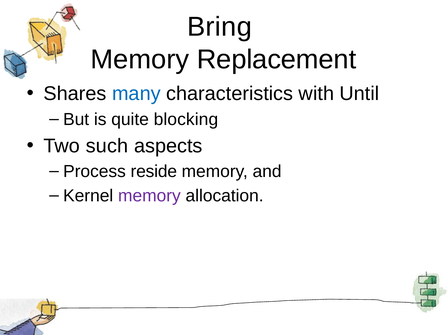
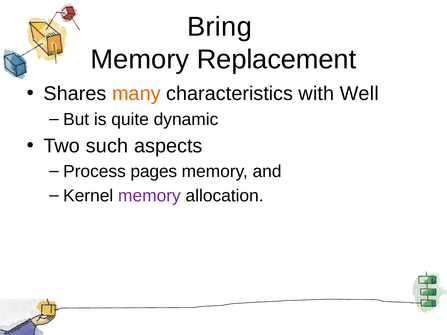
many colour: blue -> orange (136, 94)
Until: Until -> Well (359, 94)
blocking: blocking -> dynamic (186, 119)
reside: reside -> pages (154, 172)
